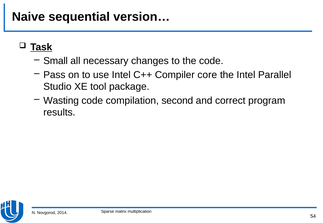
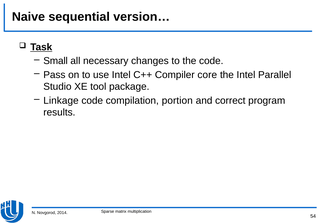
Wasting: Wasting -> Linkage (61, 101)
second: second -> portion (177, 101)
